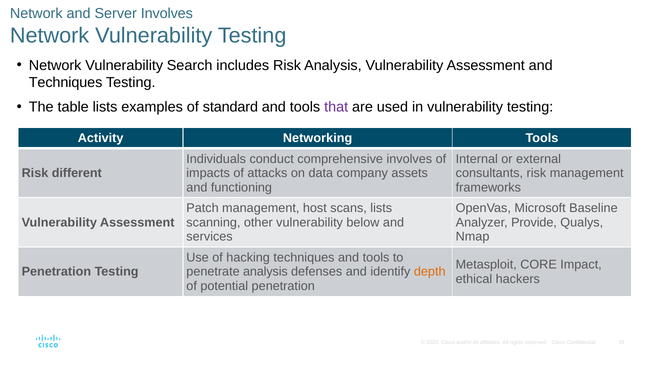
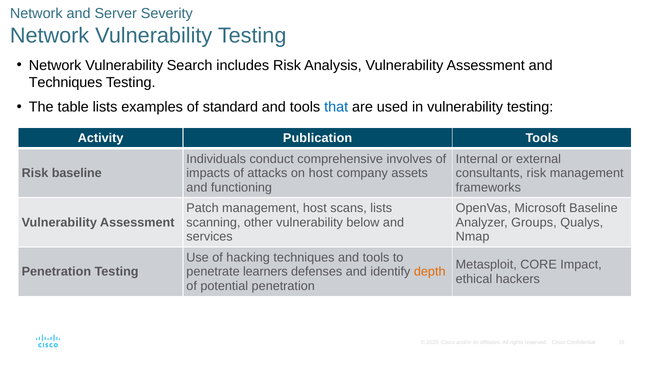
Server Involves: Involves -> Severity (167, 13)
that colour: purple -> blue (336, 107)
Networking: Networking -> Publication (318, 138)
Risk different: different -> baseline (77, 173)
on data: data -> host (321, 173)
Provide: Provide -> Groups (534, 223)
penetrate analysis: analysis -> learners (265, 272)
